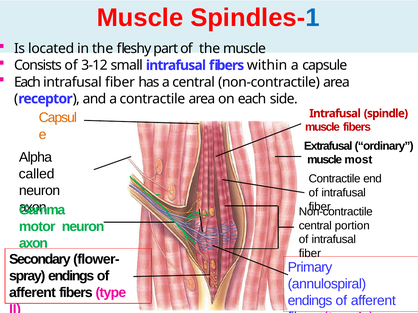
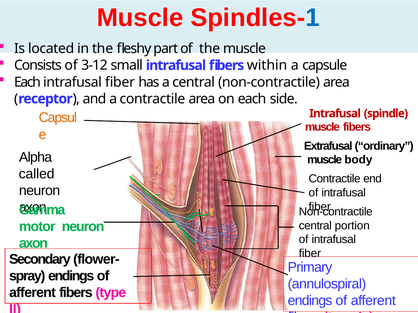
most: most -> body (358, 160)
